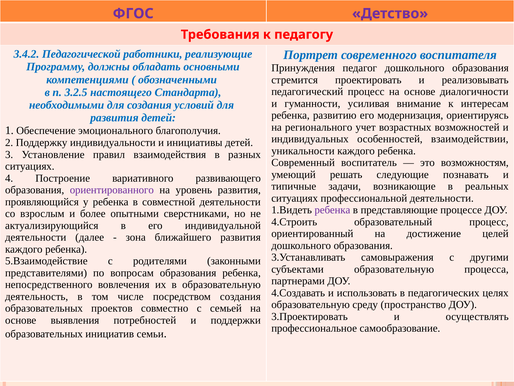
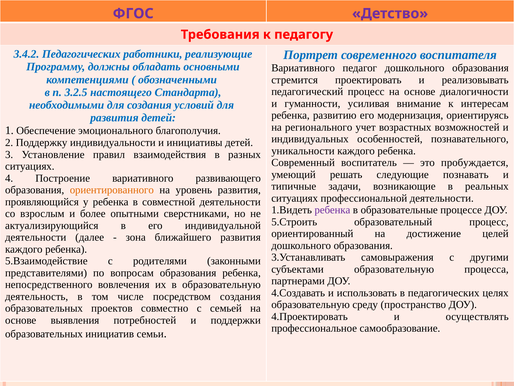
3.4.2 Педагогической: Педагогической -> Педагогических (81, 54)
Принуждения: Принуждения -> Вариативного (303, 68)
взаимодействии: взаимодействии -> познавательного (470, 139)
возможностям: возможностям -> пробуждается (475, 162)
ориентированного colour: purple -> orange (112, 190)
представляющие: представляющие -> образовательные (399, 210)
4.Строить: 4.Строить -> 5.Строить (294, 222)
3.Проектировать: 3.Проектировать -> 4.Проектировать (310, 316)
